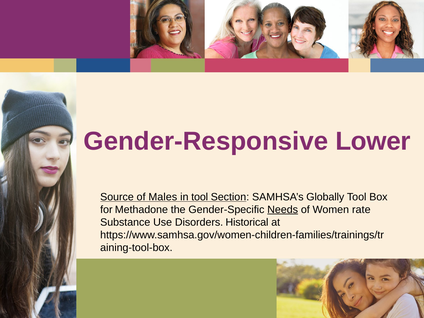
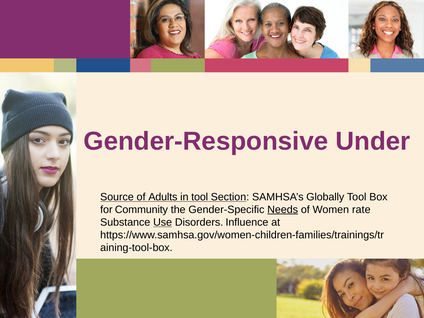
Lower: Lower -> Under (373, 141)
Males: Males -> Adults (163, 197)
Methadone: Methadone -> Community (141, 210)
Use underline: none -> present (163, 222)
Historical: Historical -> Influence (247, 222)
